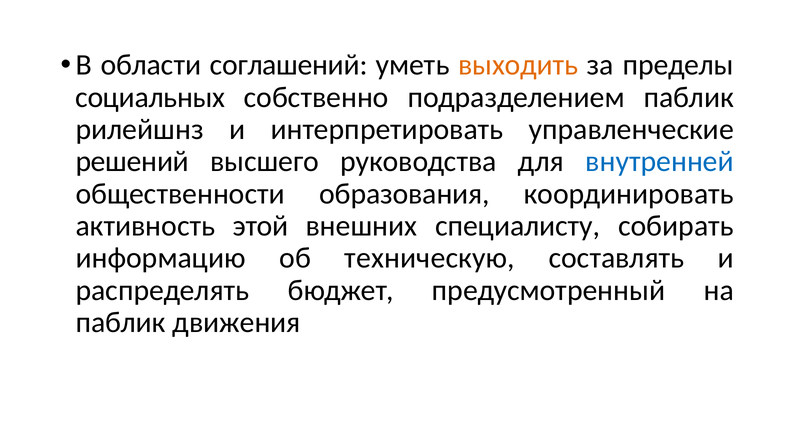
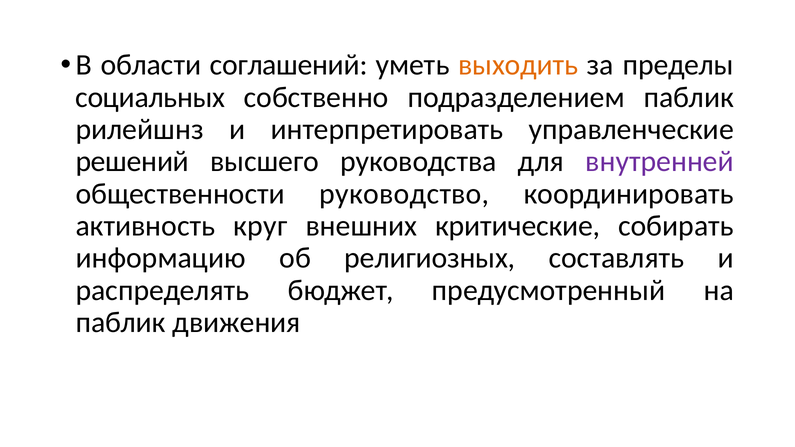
внутренней colour: blue -> purple (660, 162)
образования: образования -> руководство (404, 194)
этой: этой -> круг (260, 226)
специалисту: специалисту -> критические (518, 226)
техническую: техническую -> религиозных (430, 258)
